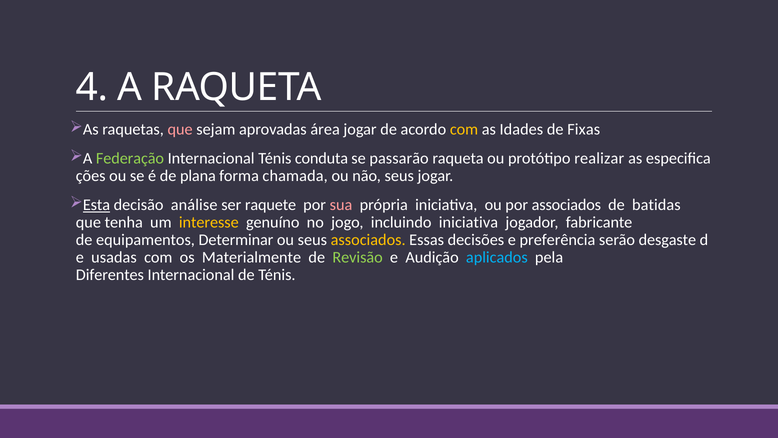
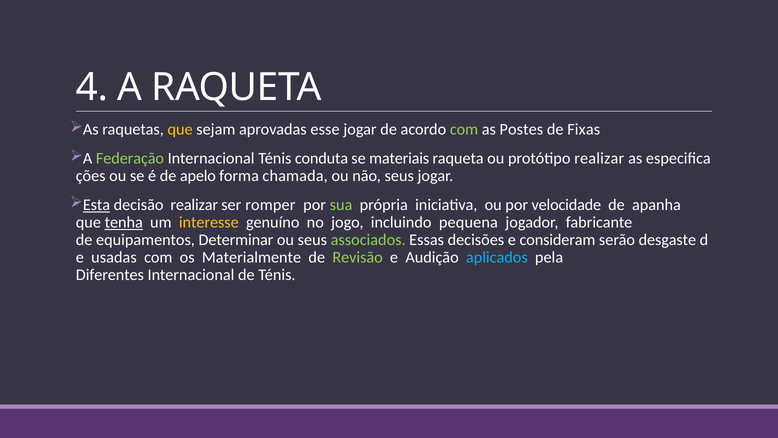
que colour: pink -> yellow (180, 129)
área: área -> esse (325, 129)
com colour: yellow -> light green (464, 129)
Idades: Idades -> Postes (521, 129)
passarão: passarão -> materiais (399, 158)
plana: plana -> apelo (198, 176)
decisão análise: análise -> realizar (194, 205)
raquete: raquete -> romper (270, 205)
sua colour: pink -> light green (341, 205)
por associados: associados -> velocidade (566, 205)
batidas: batidas -> apanha (656, 205)
tenha underline: none -> present (124, 222)
incluindo iniciativa: iniciativa -> pequena (468, 222)
associados colour: yellow -> light green (368, 240)
preferência: preferência -> consideram (558, 240)
